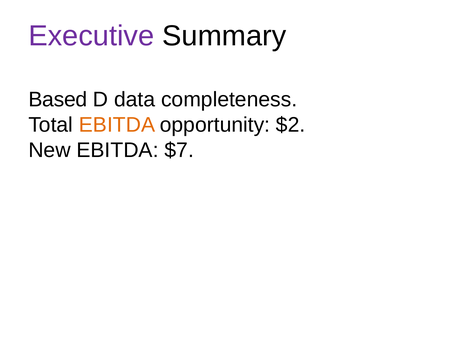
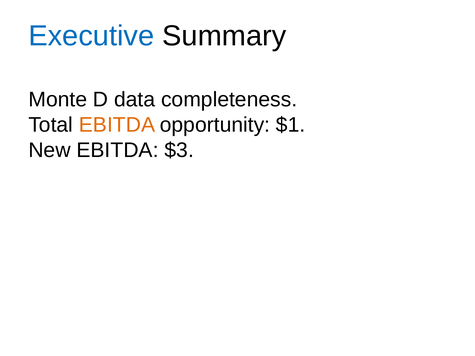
Executive colour: purple -> blue (91, 36)
Based: Based -> Monte (58, 100)
$2: $2 -> $1 (291, 125)
$7: $7 -> $3 (179, 150)
